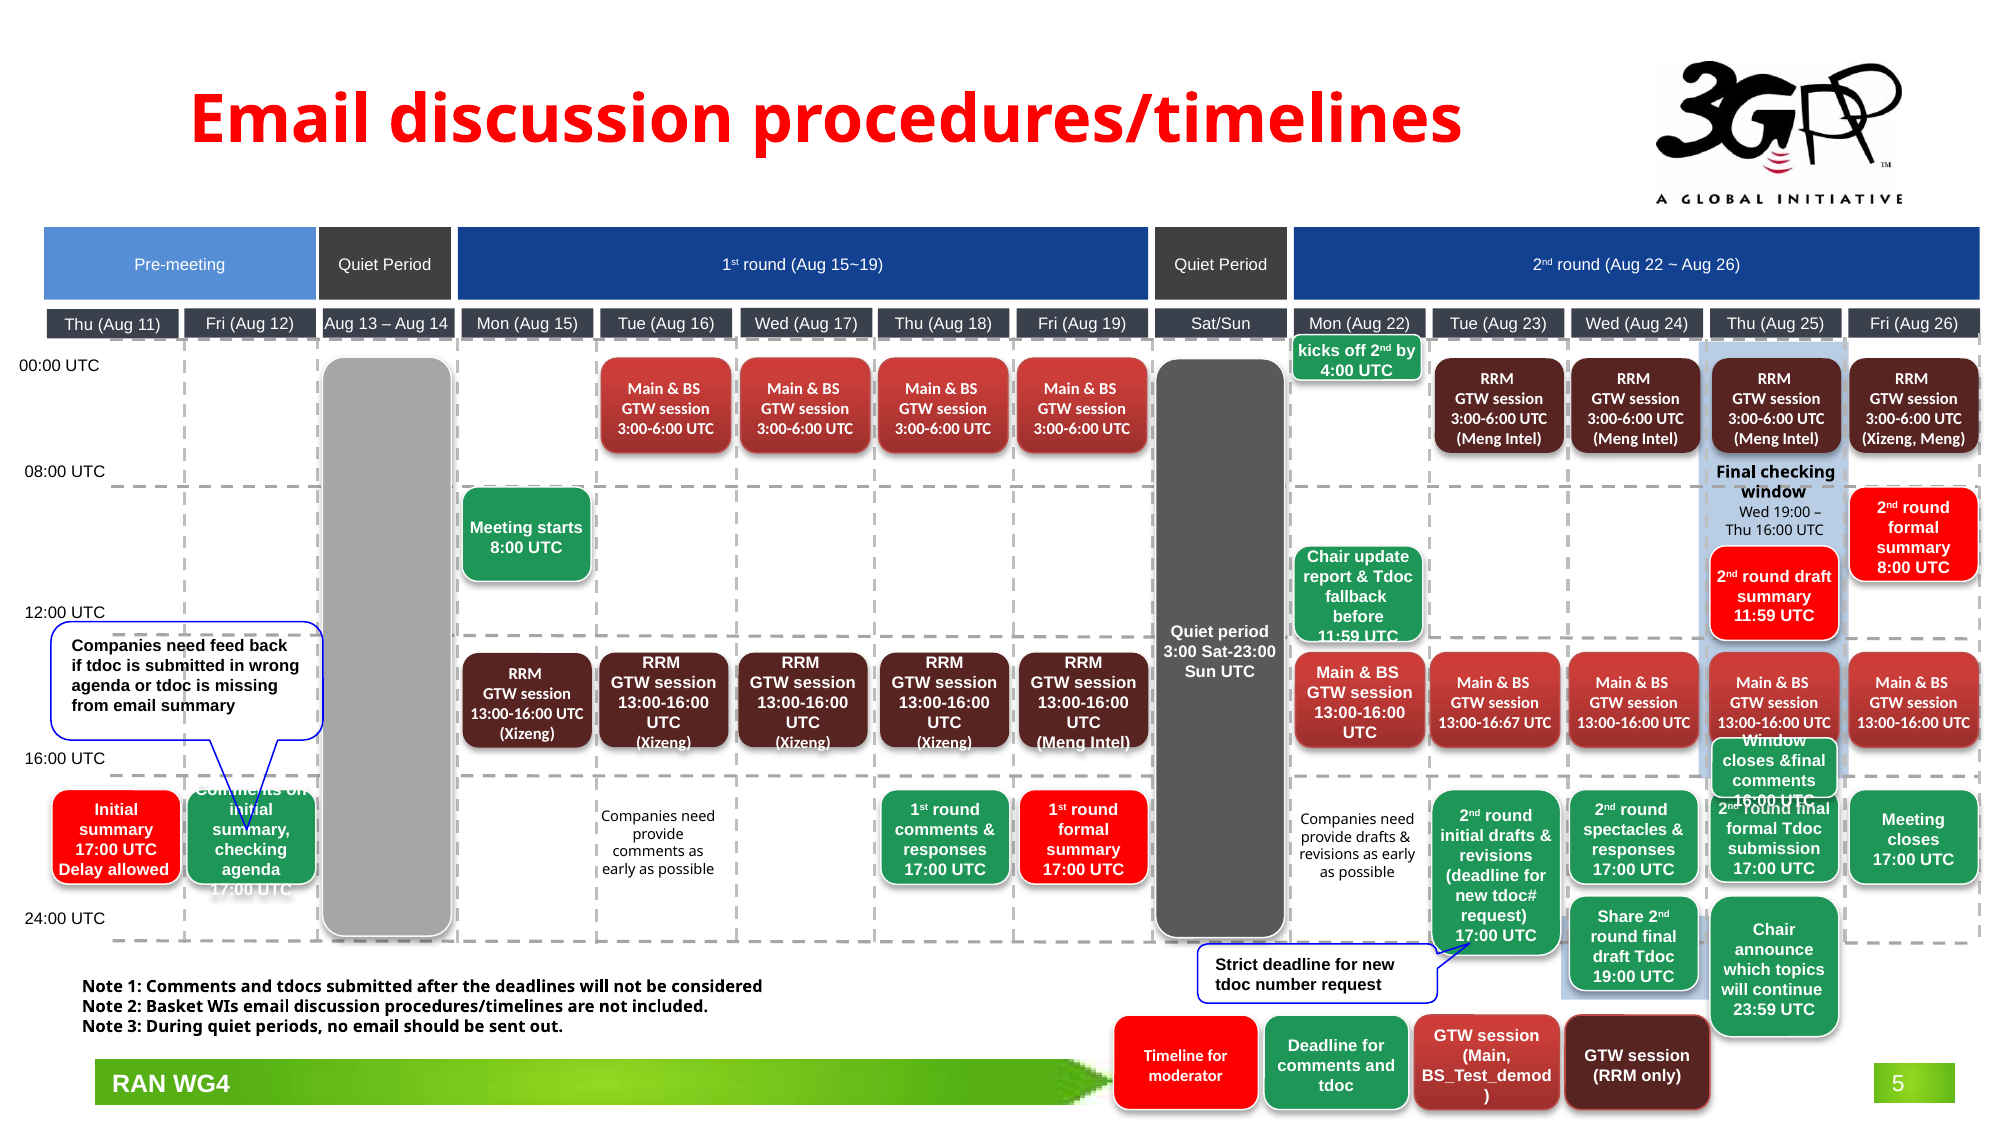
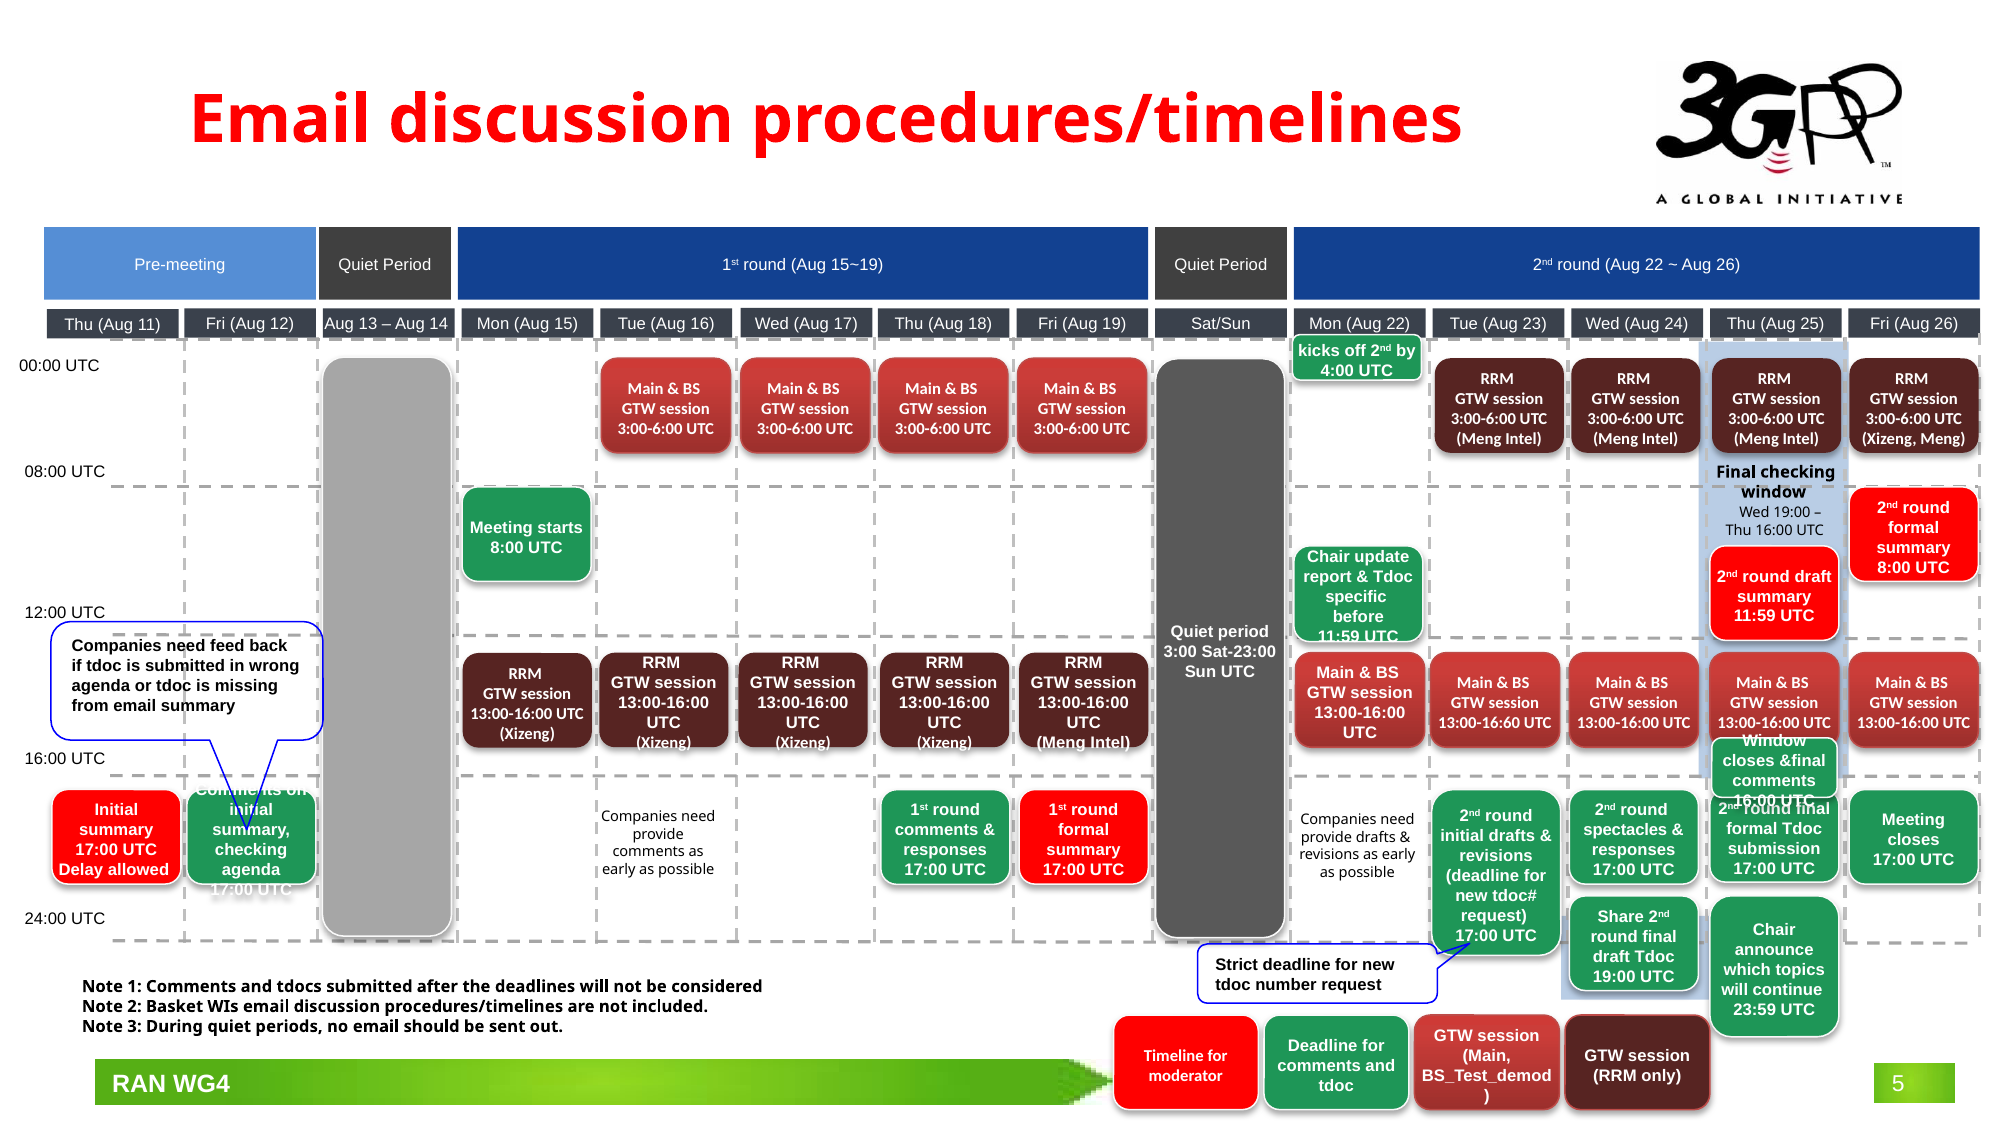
fallback: fallback -> specific (1356, 597)
13:00-16:67: 13:00-16:67 -> 13:00-16:60 (1479, 723)
